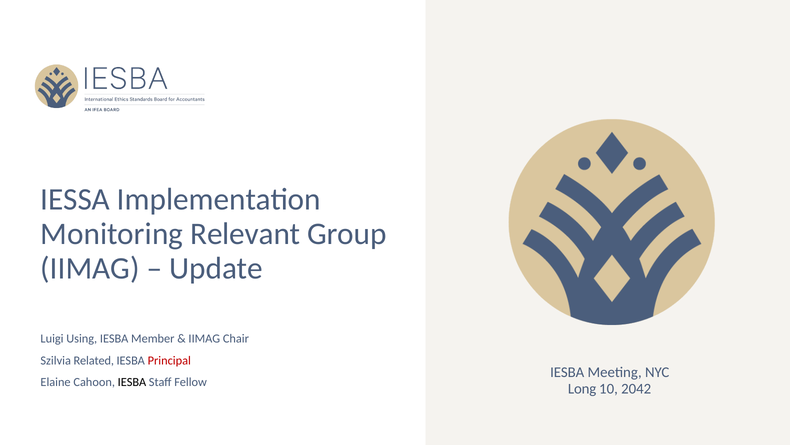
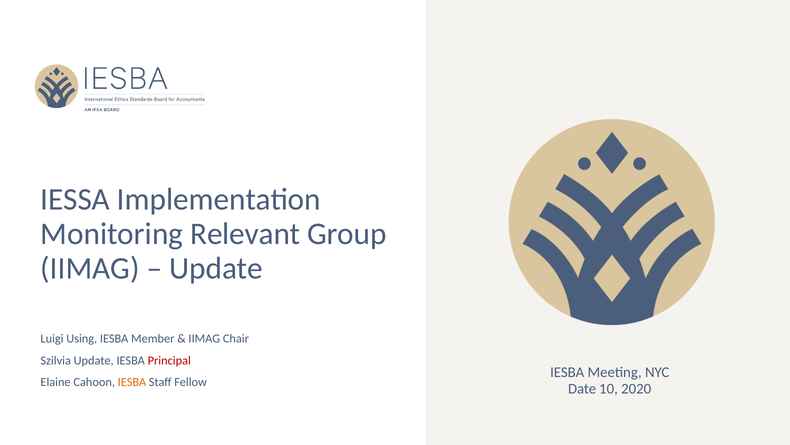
Szilvia Related: Related -> Update (94, 360)
IESBA colour: black -> orange (132, 382)
Long: Long -> Date (582, 388)
2042: 2042 -> 2020 (636, 388)
